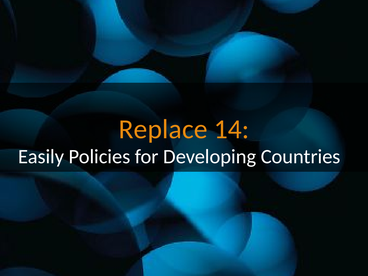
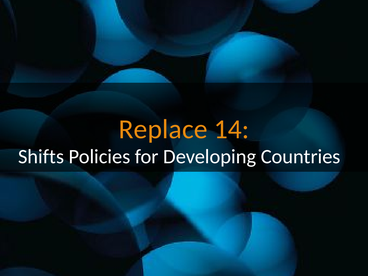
Easily: Easily -> Shifts (41, 157)
